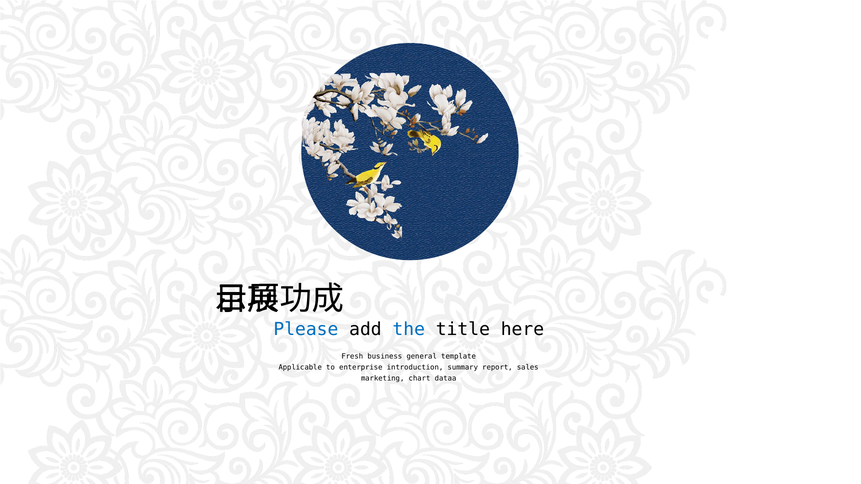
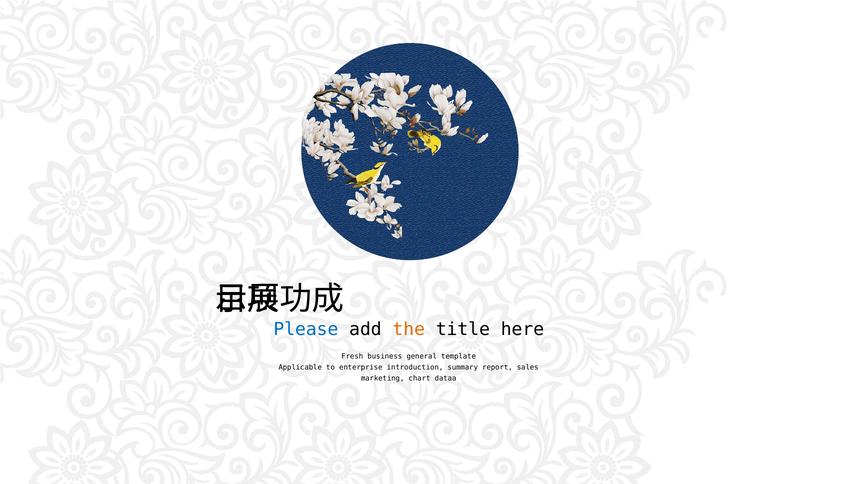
the colour: blue -> orange (409, 330)
